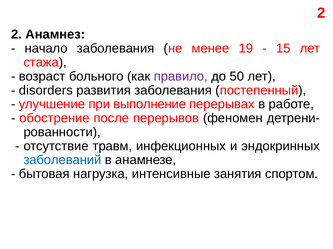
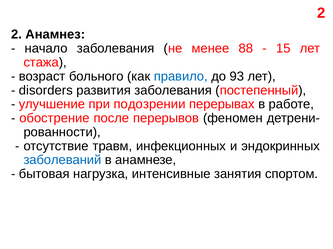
19: 19 -> 88 (246, 49)
правило colour: purple -> blue (181, 77)
50: 50 -> 93 (237, 77)
выполнение: выполнение -> подозрении (150, 105)
